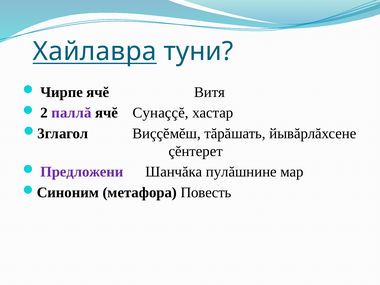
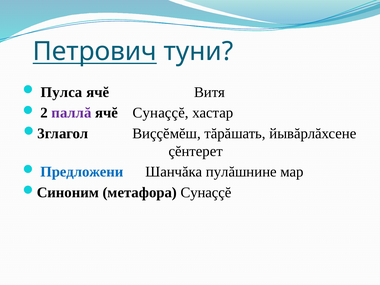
Хайлавра: Хайлавра -> Петрович (95, 51)
Чирпе: Чирпе -> Пулса (62, 92)
Предложени colour: purple -> blue (82, 172)
метафора Повесть: Повесть -> Сунаççĕ (206, 193)
